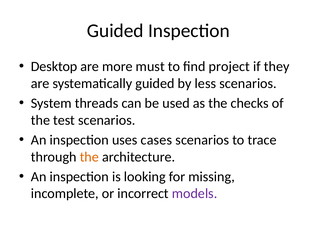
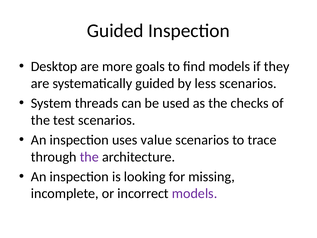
must: must -> goals (150, 67)
find project: project -> models (229, 67)
cases: cases -> value (156, 140)
the colour: orange -> purple (89, 157)
